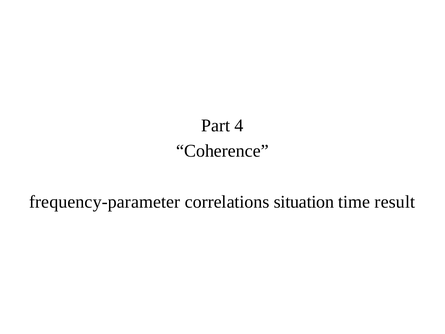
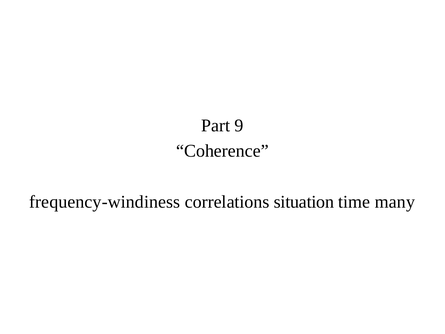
4: 4 -> 9 (239, 125)
frequency-parameter: frequency-parameter -> frequency-windiness (105, 202)
result: result -> many (395, 202)
